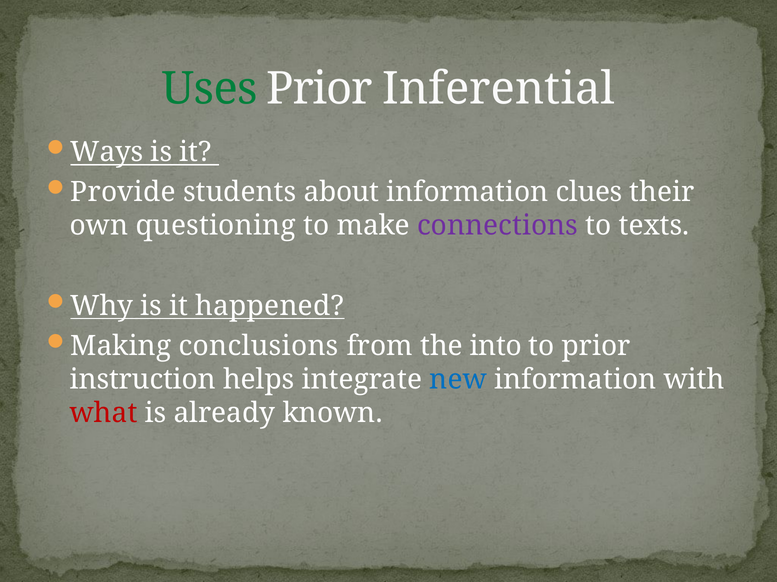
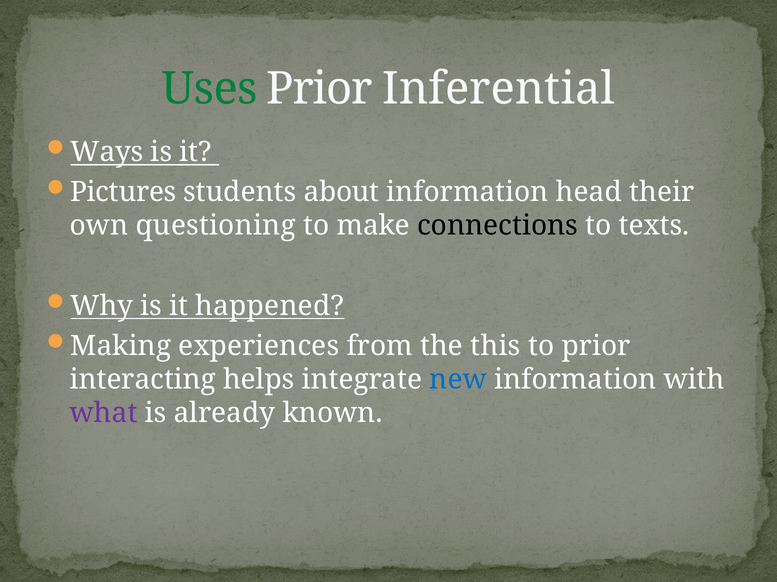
Provide: Provide -> Pictures (123, 192)
clues: clues -> head (589, 192)
connections colour: purple -> black (498, 226)
conclusions: conclusions -> experiences (259, 346)
into: into -> this (495, 346)
instruction: instruction -> interacting (143, 380)
what colour: red -> purple (104, 414)
